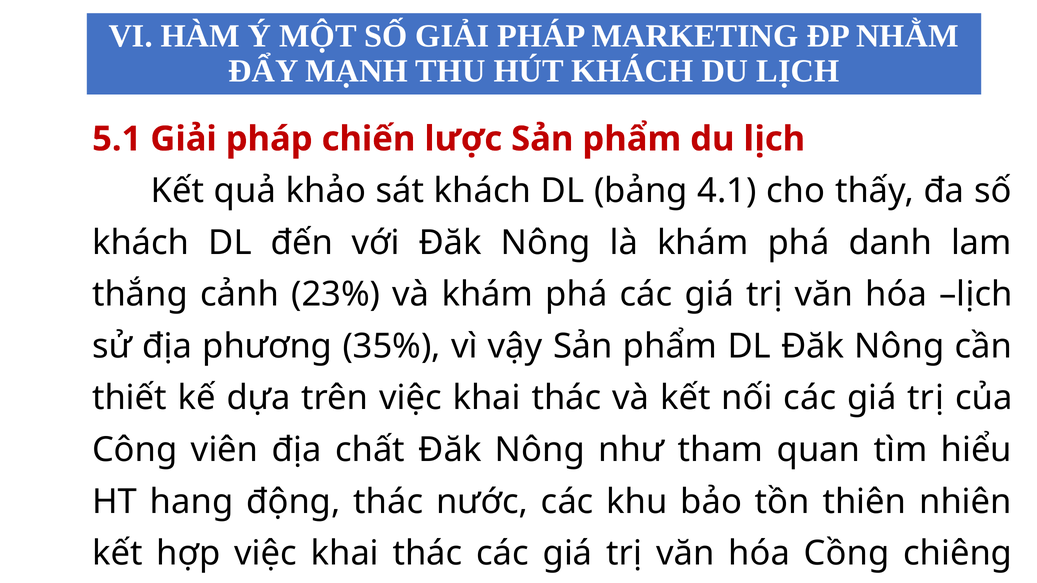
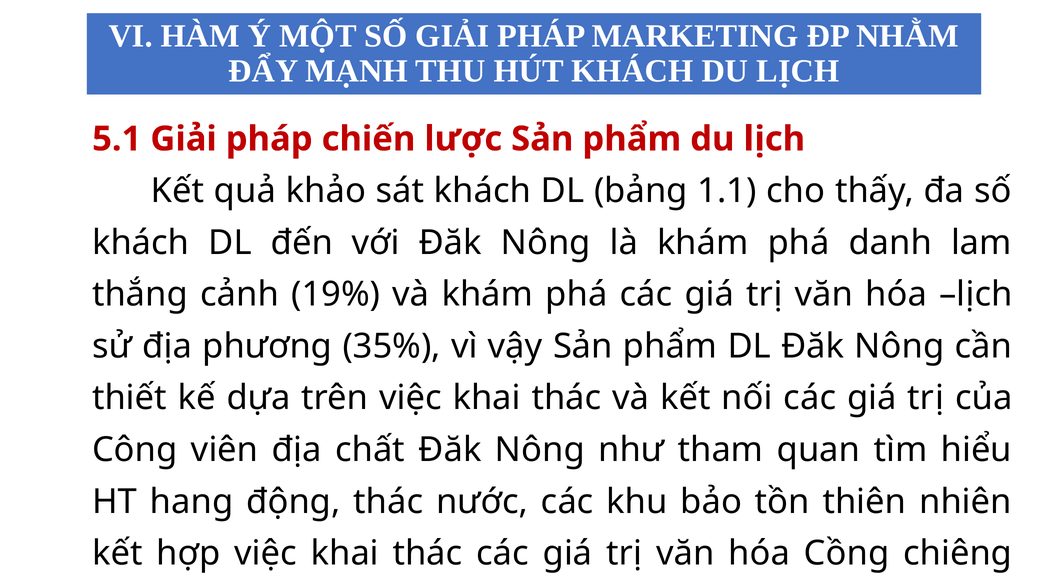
4.1: 4.1 -> 1.1 (727, 191)
23%: 23% -> 19% (336, 295)
